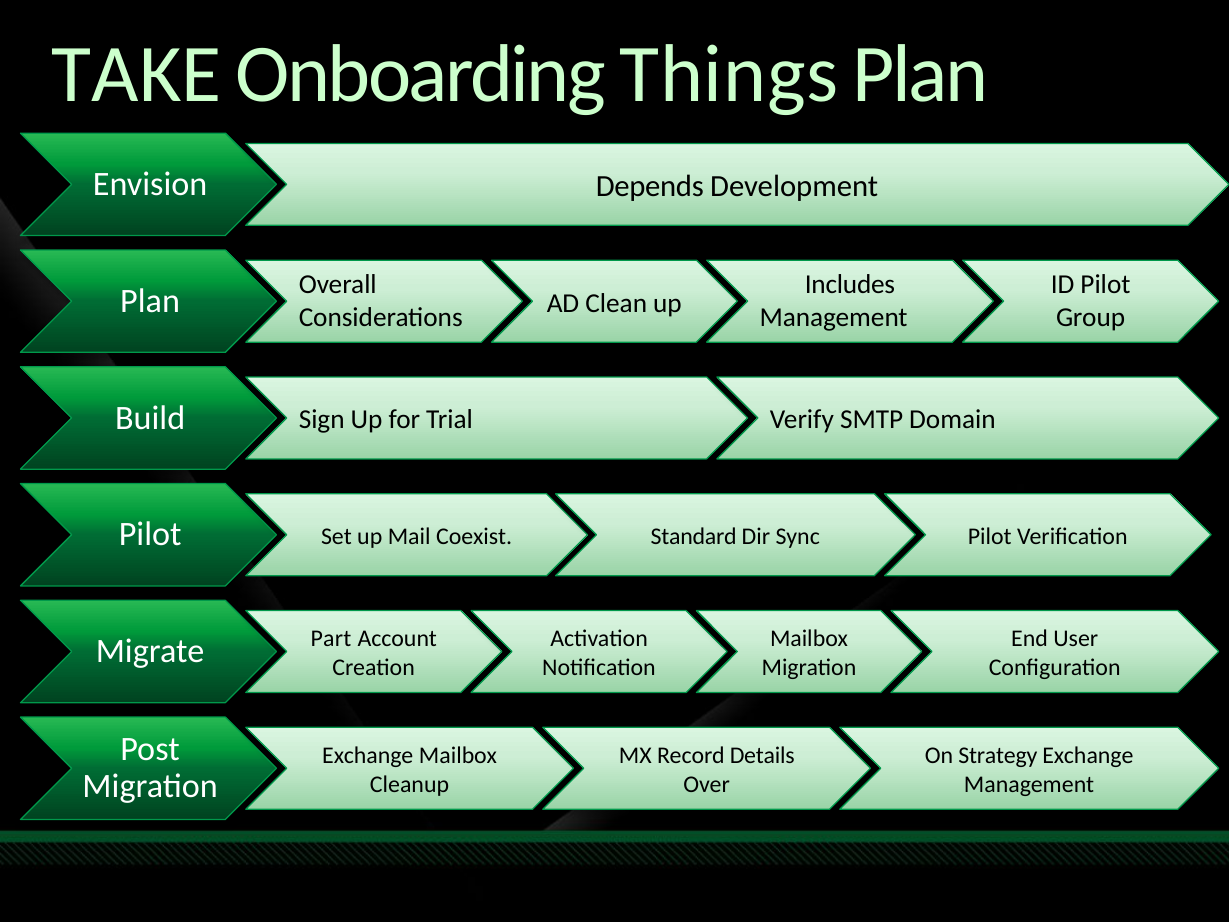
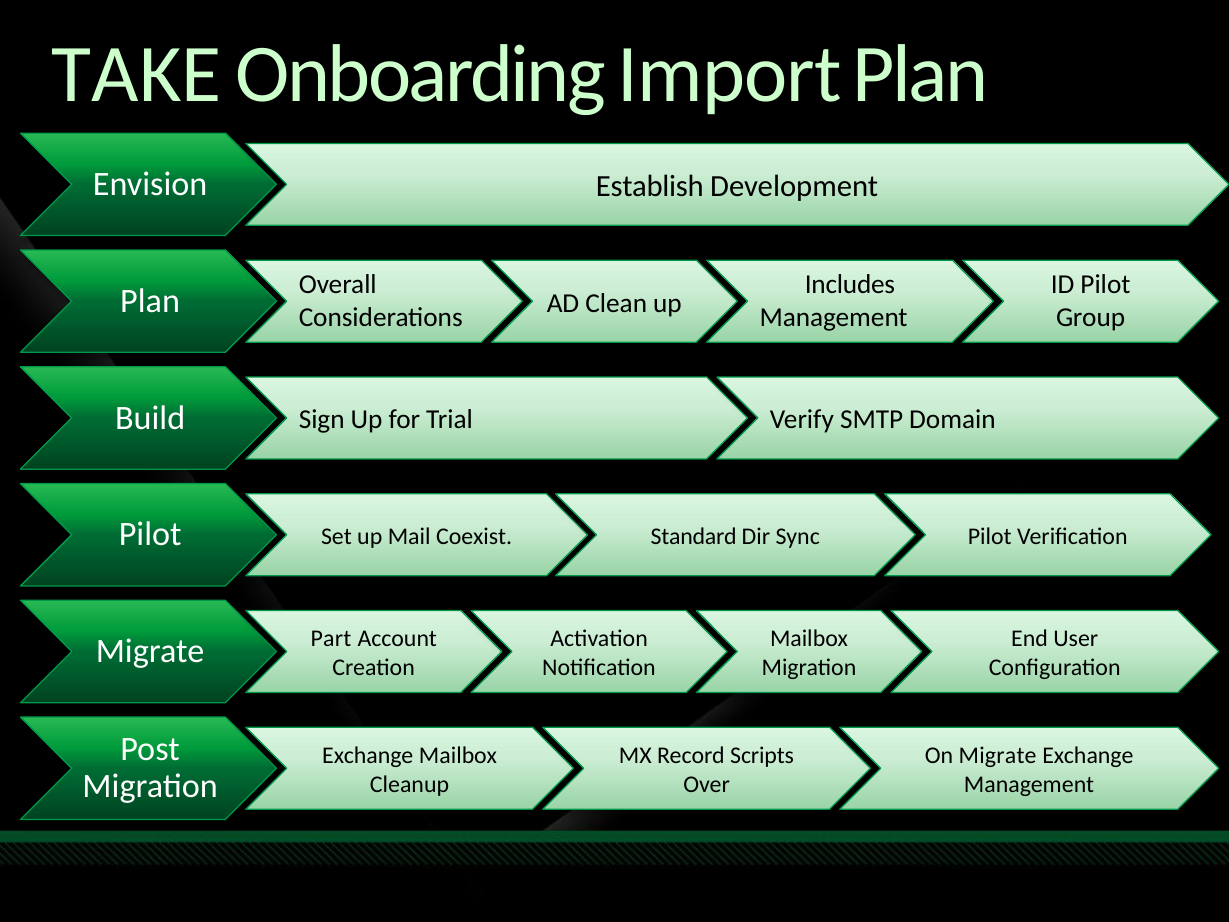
Things: Things -> Import (730, 75)
Depends: Depends -> Establish (650, 186)
Details: Details -> Scripts (762, 755)
On Strategy: Strategy -> Migrate (998, 755)
